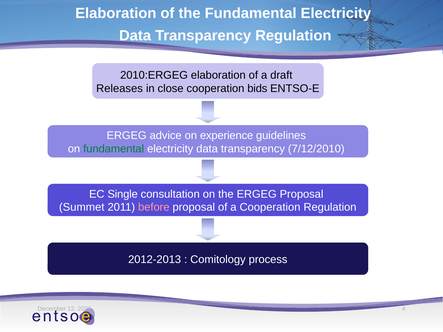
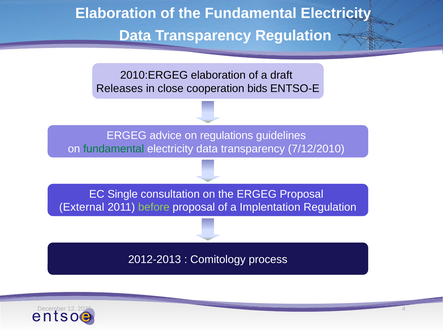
experience: experience -> regulations (227, 136)
Summet: Summet -> External (82, 208)
before colour: pink -> light green (154, 208)
a Cooperation: Cooperation -> Implentation (270, 208)
